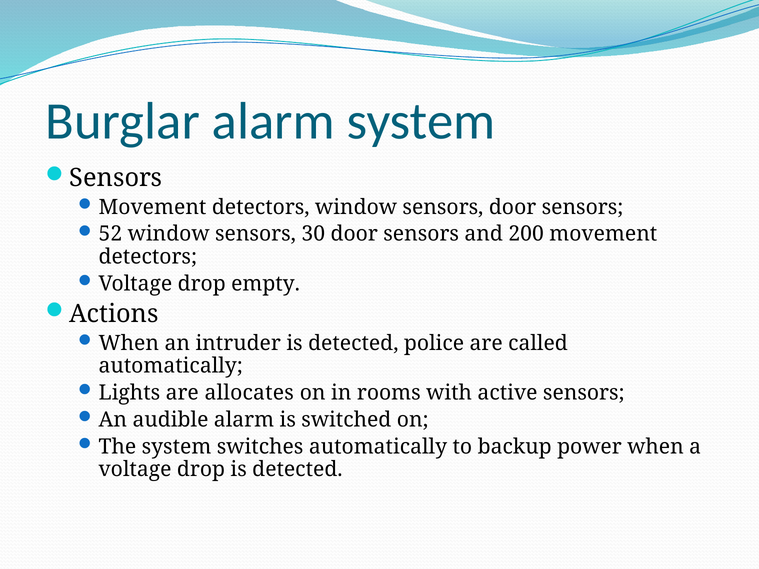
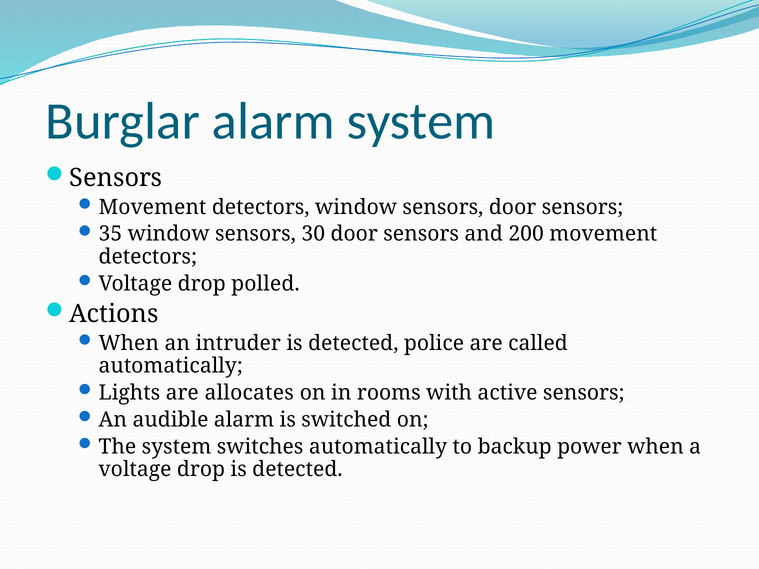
52: 52 -> 35 (110, 234)
empty: empty -> polled (265, 284)
